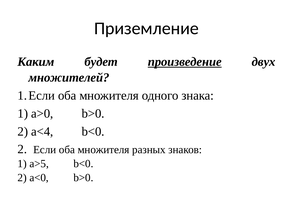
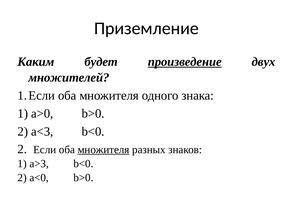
а<4: а<4 -> а<3 (42, 131)
множителя underline: none -> present (104, 149)
а>5: а>5 -> а>3 (39, 163)
